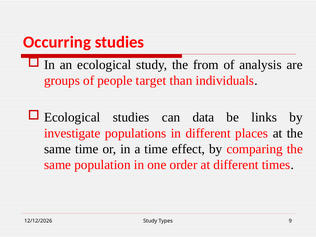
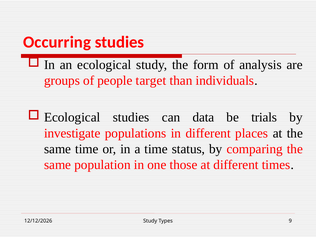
from: from -> form (206, 65)
links: links -> trials (264, 117)
effect: effect -> status (188, 149)
order: order -> those (184, 165)
